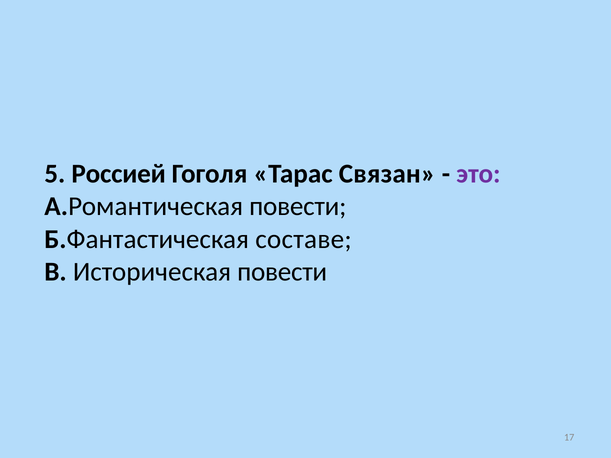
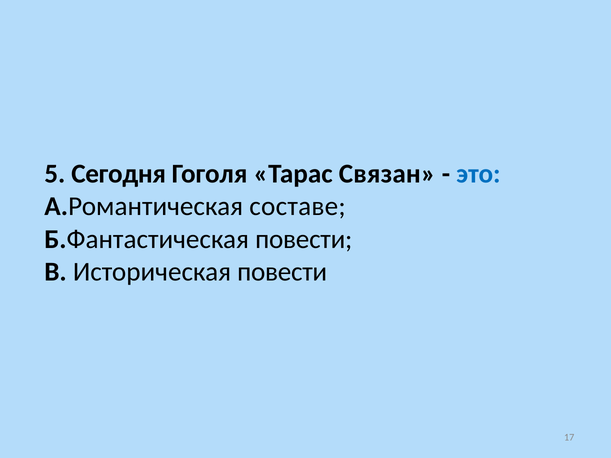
Россией: Россией -> Сегодня (119, 174)
это colour: purple -> blue (478, 174)
А.Романтическая повести: повести -> составе (298, 207)
Б.Фантастическая составе: составе -> повести (304, 239)
